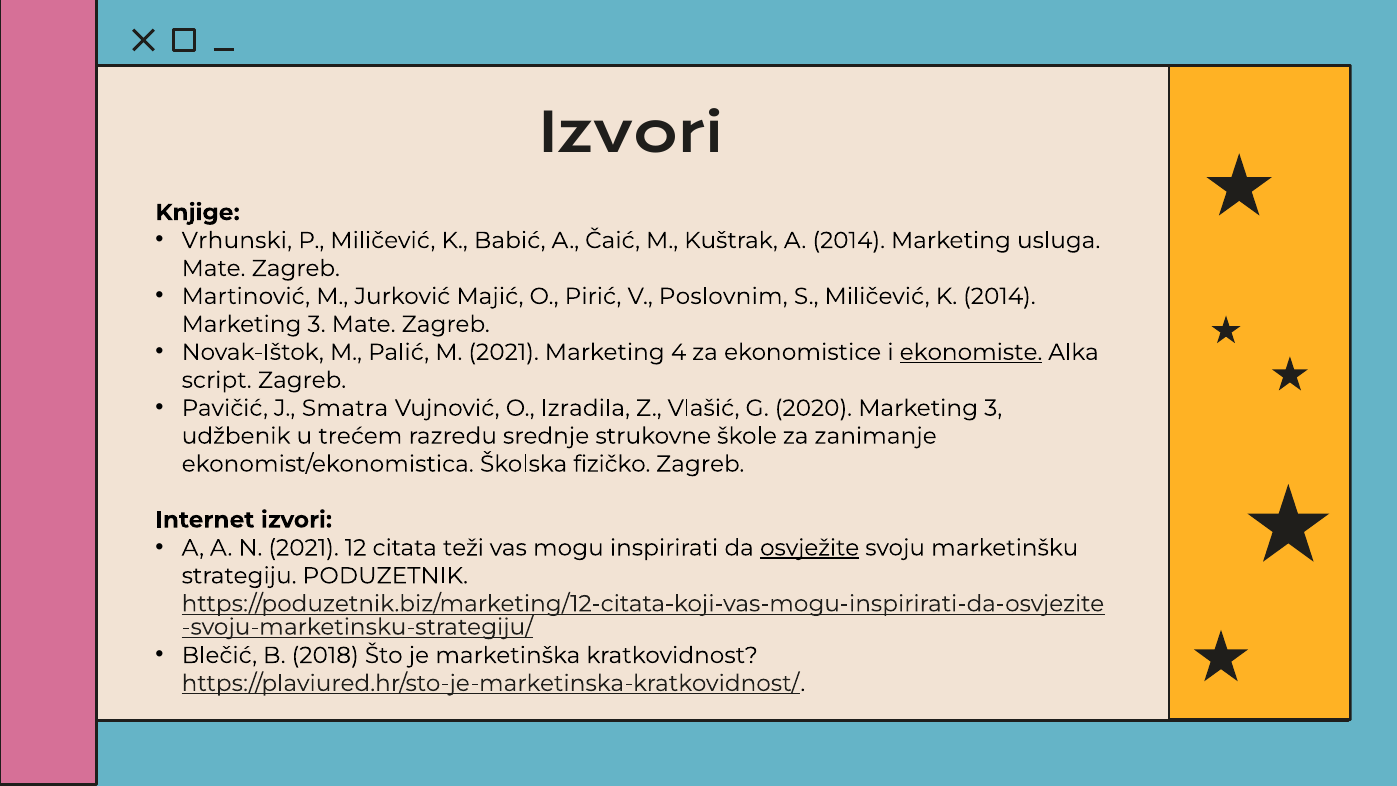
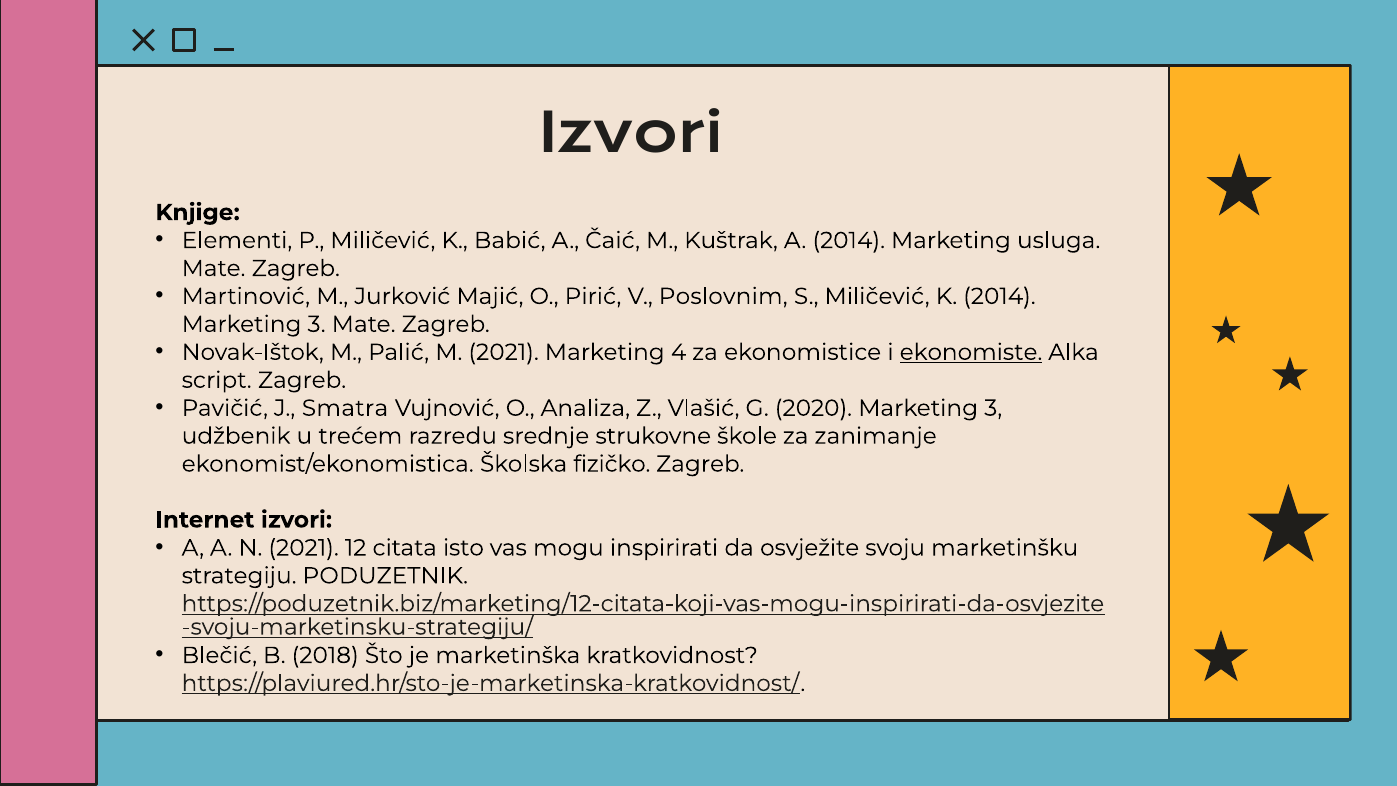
Vrhunski: Vrhunski -> Elementi (237, 240)
Izradila: Izradila -> Analiza (585, 408)
teži: teži -> isto (463, 548)
osvježite underline: present -> none (810, 548)
